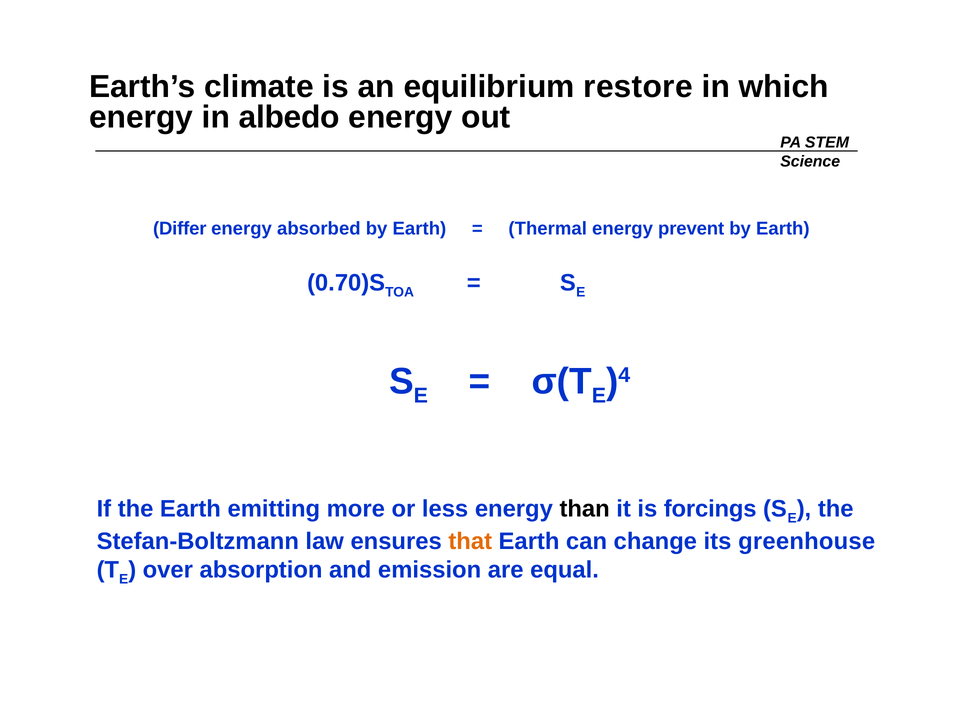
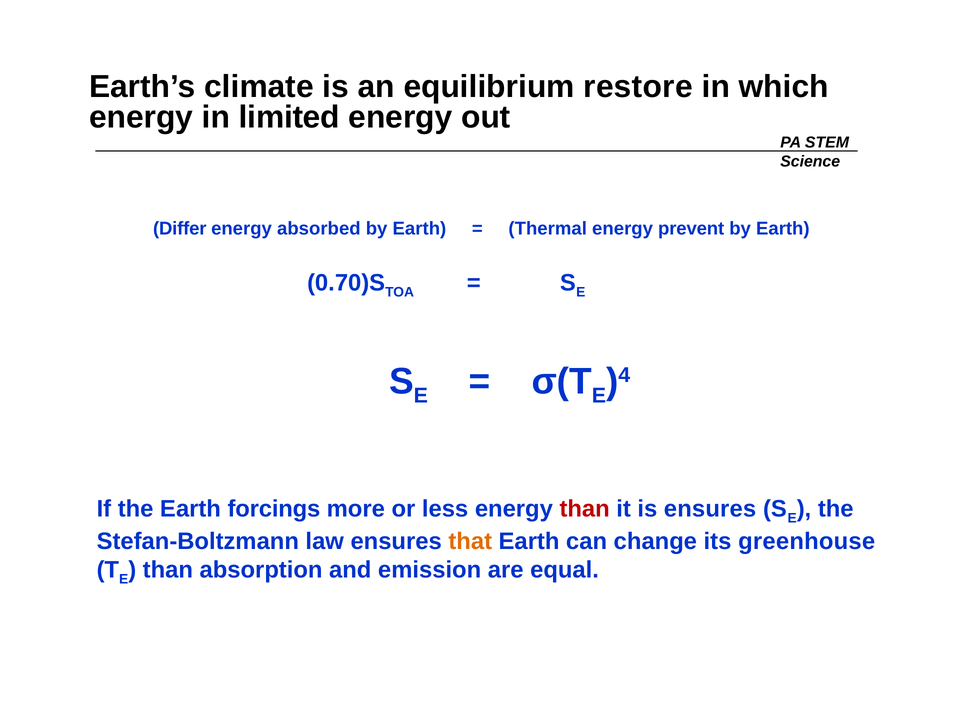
albedo: albedo -> limited (289, 117)
emitting: emitting -> forcings (274, 509)
than colour: black -> red (585, 509)
is forcings: forcings -> ensures (710, 509)
over: over -> than (168, 570)
